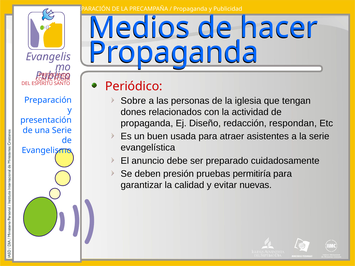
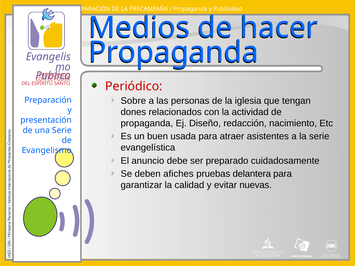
respondan: respondan -> nacimiento (293, 123)
presión: presión -> afiches (178, 174)
permitiría: permitiría -> delantera (252, 174)
